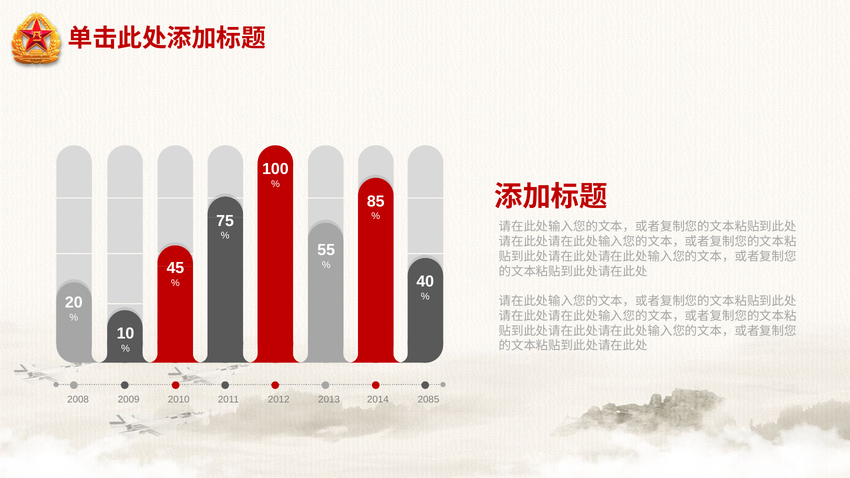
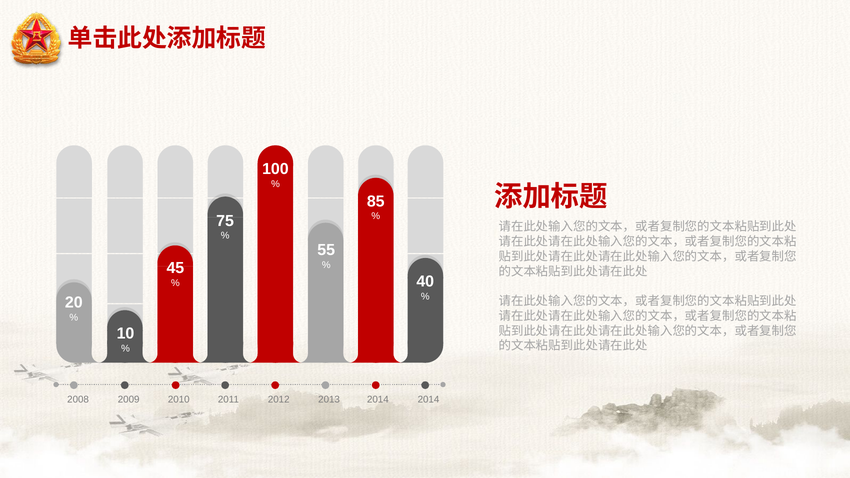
2085: 2085 -> 2014 (428, 399)
